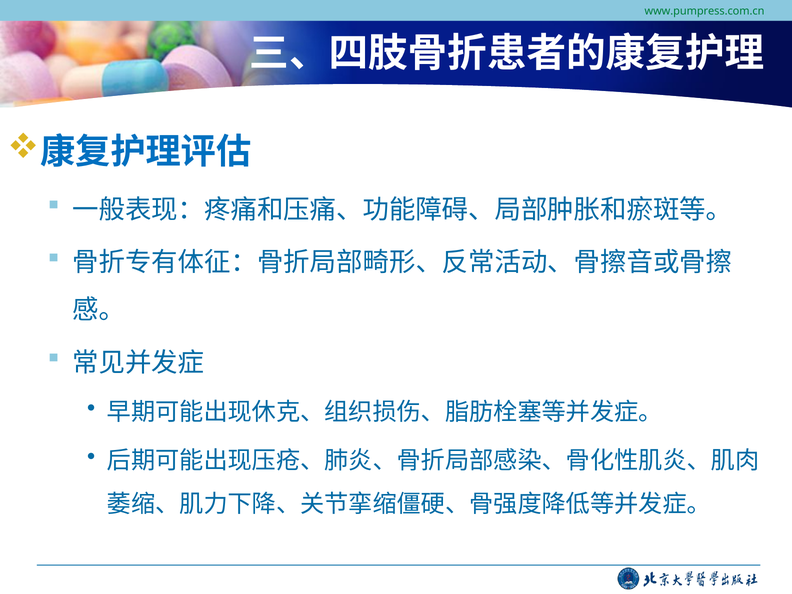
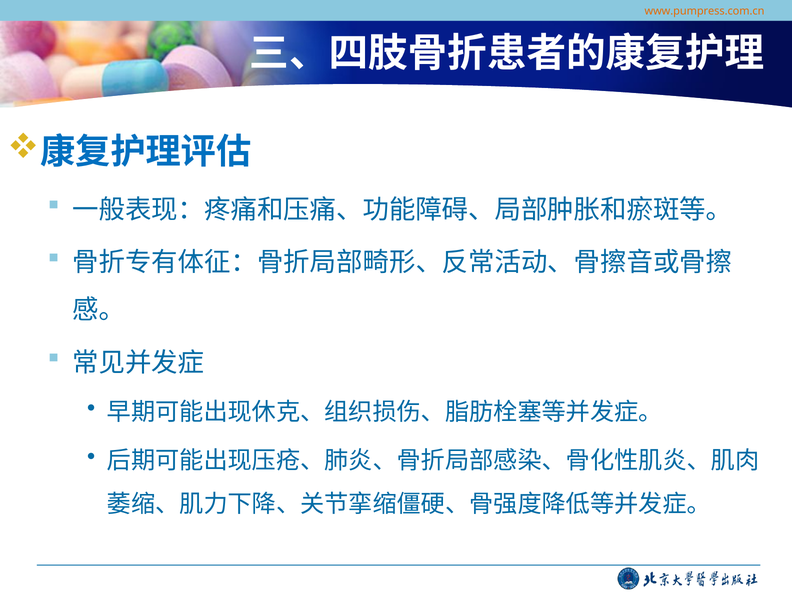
www.pumpress.com.cn colour: green -> orange (705, 11)
